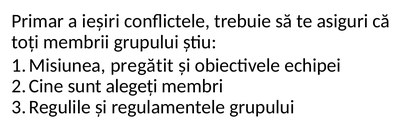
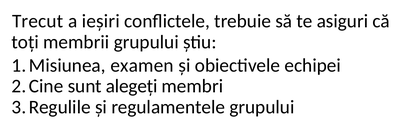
Primar: Primar -> Trecut (38, 21)
pregătit: pregătit -> examen (142, 65)
